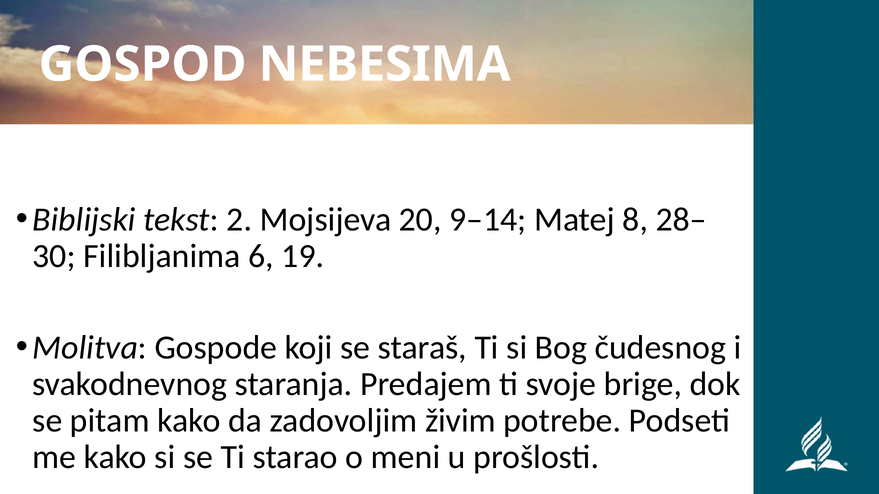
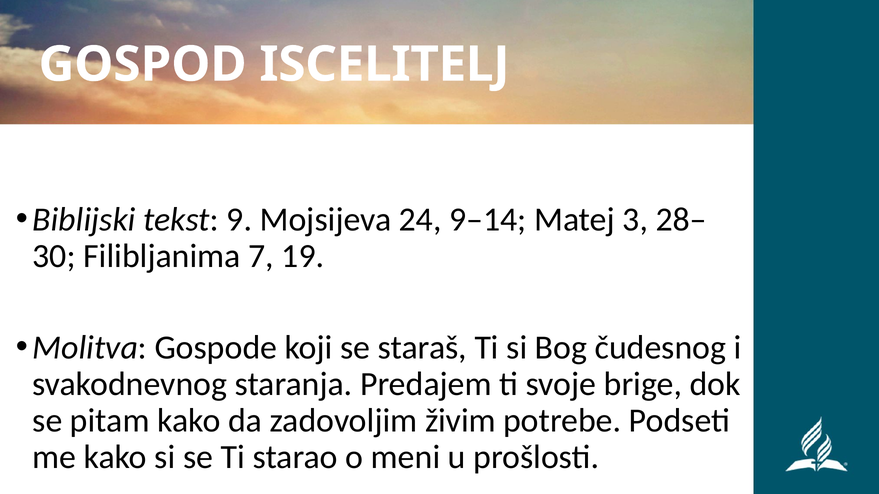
NEBESIMA: NEBESIMA -> ISCELITELJ (385, 64)
2: 2 -> 9 (239, 220)
20: 20 -> 24 (420, 220)
8: 8 -> 3 (635, 220)
6: 6 -> 7 (261, 256)
